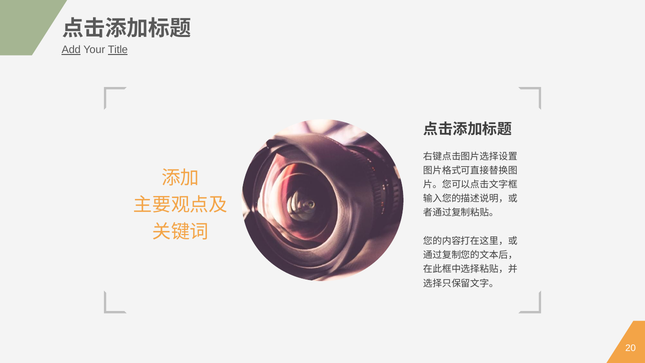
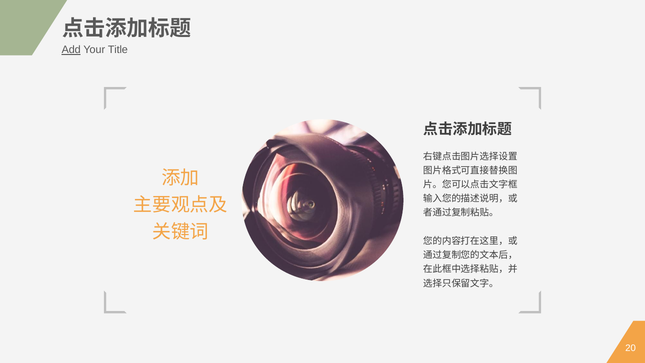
Title underline: present -> none (118, 50)
